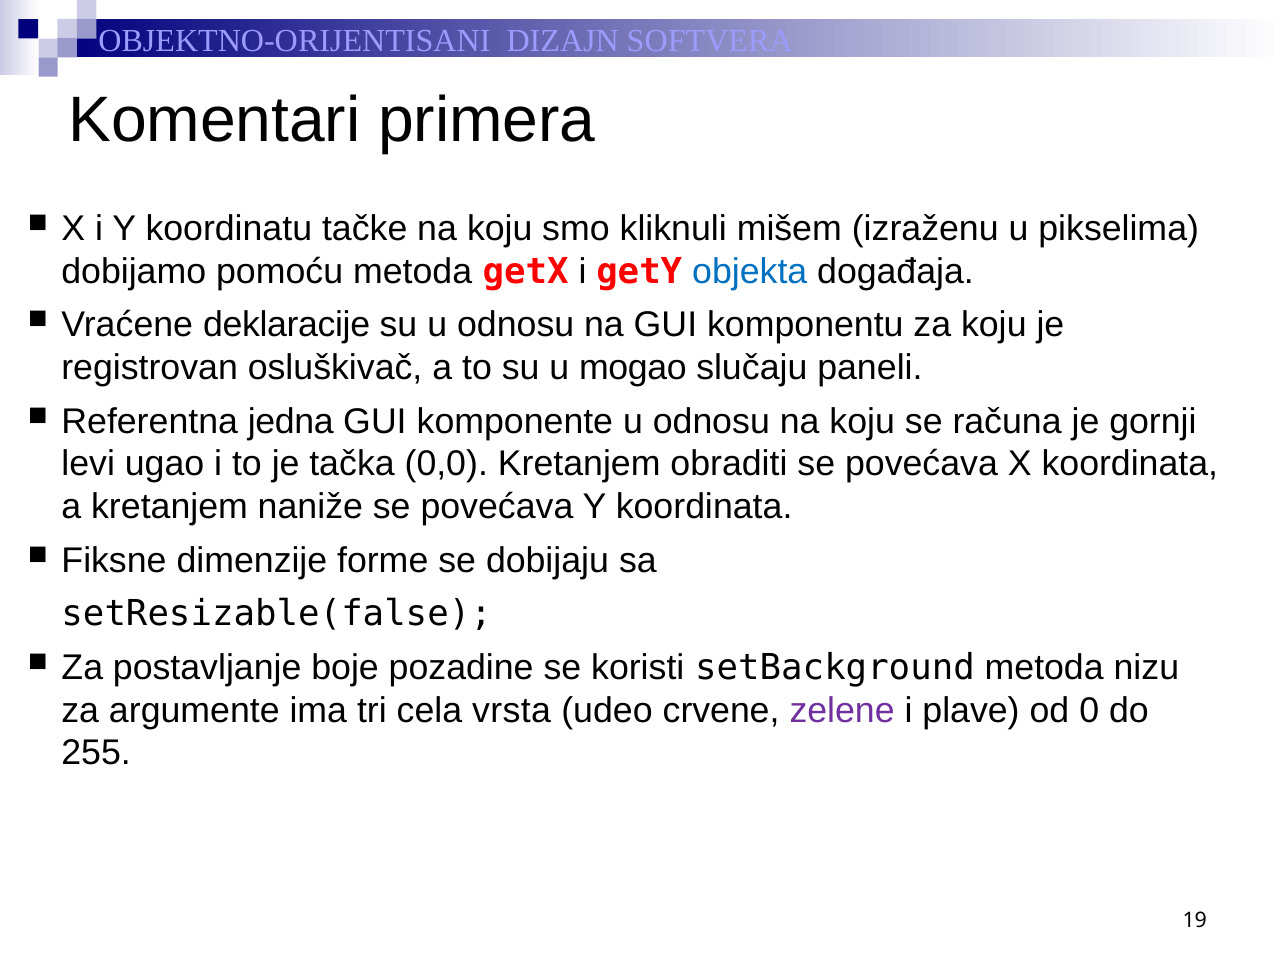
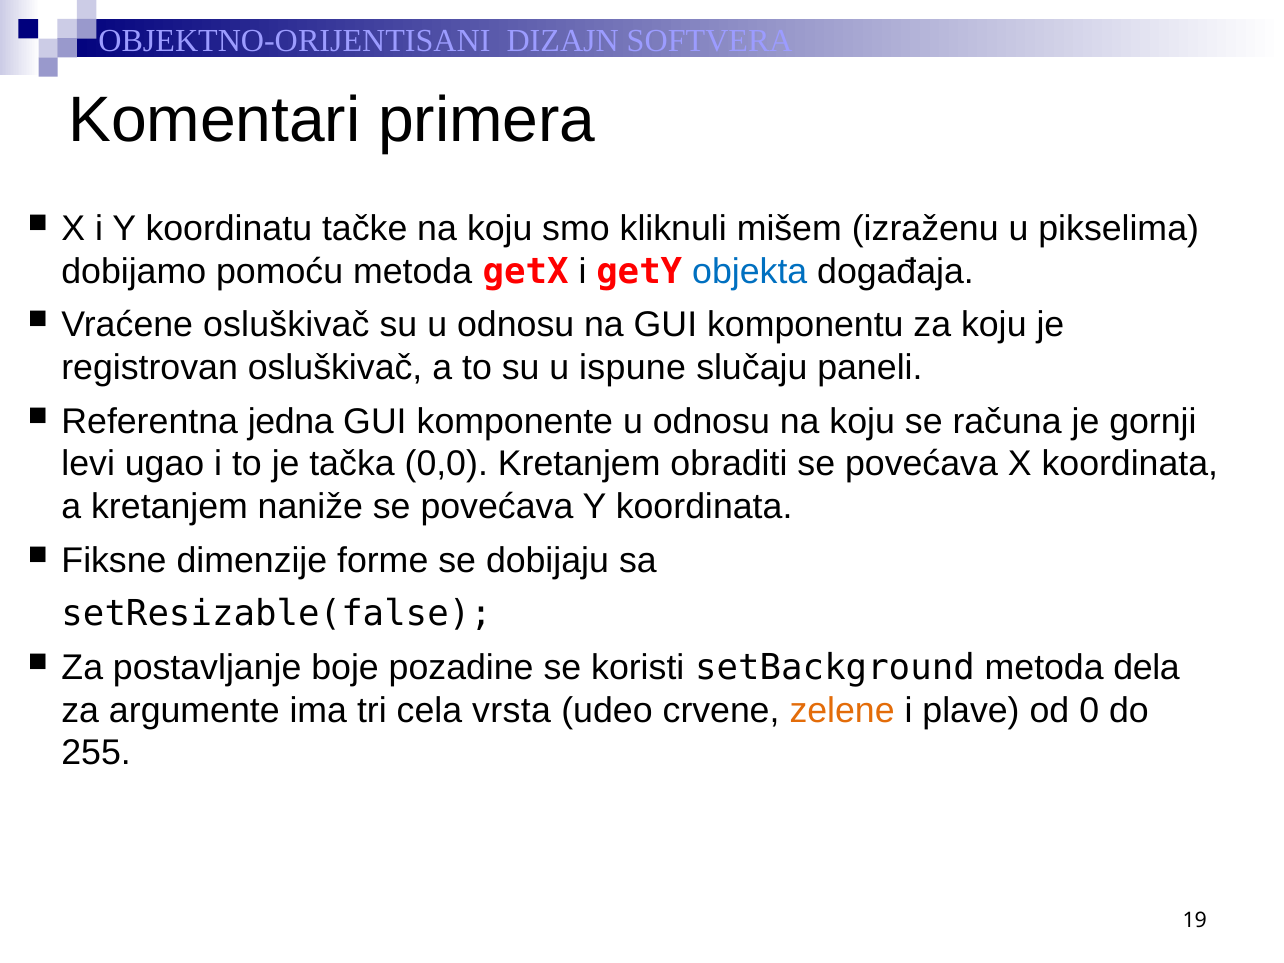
Vraćene deklaracije: deklaracije -> osluškivač (286, 325)
mogao: mogao -> ispune (633, 368)
nizu: nizu -> dela (1147, 668)
zelene colour: purple -> orange (842, 710)
